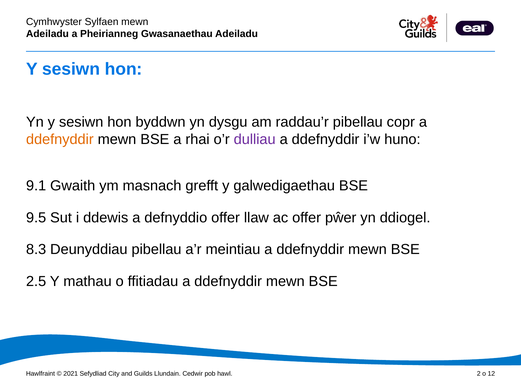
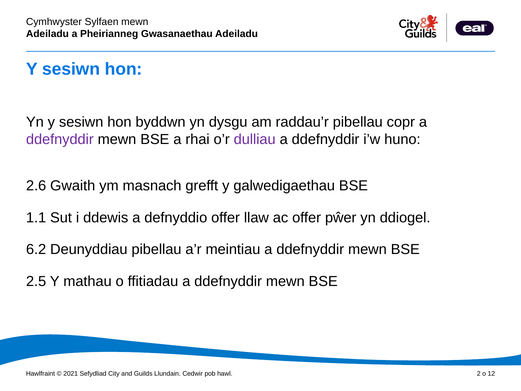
ddefnyddir colour: orange -> purple (60, 139)
9.1: 9.1 -> 2.6 (36, 186)
9.5: 9.5 -> 1.1 (36, 217)
8.3: 8.3 -> 6.2 (36, 249)
